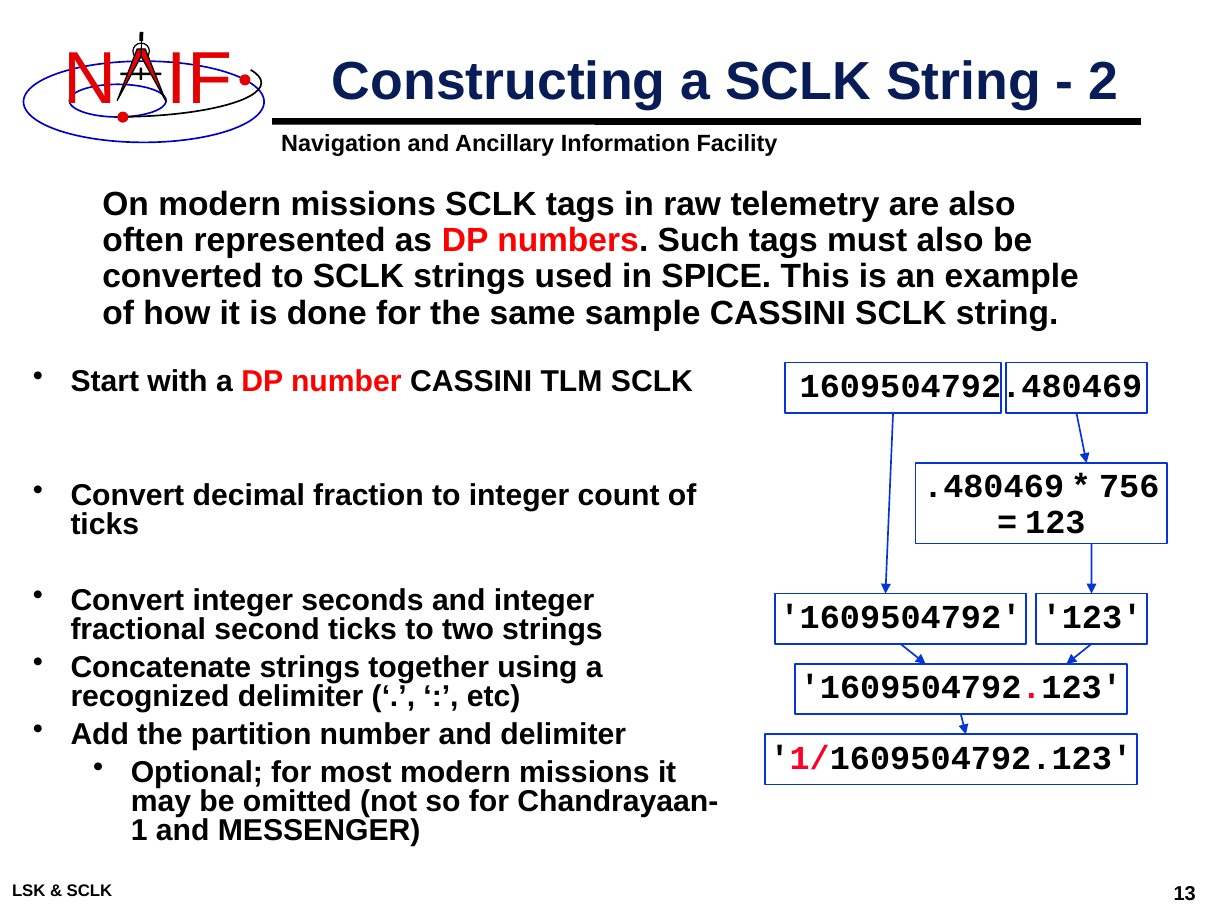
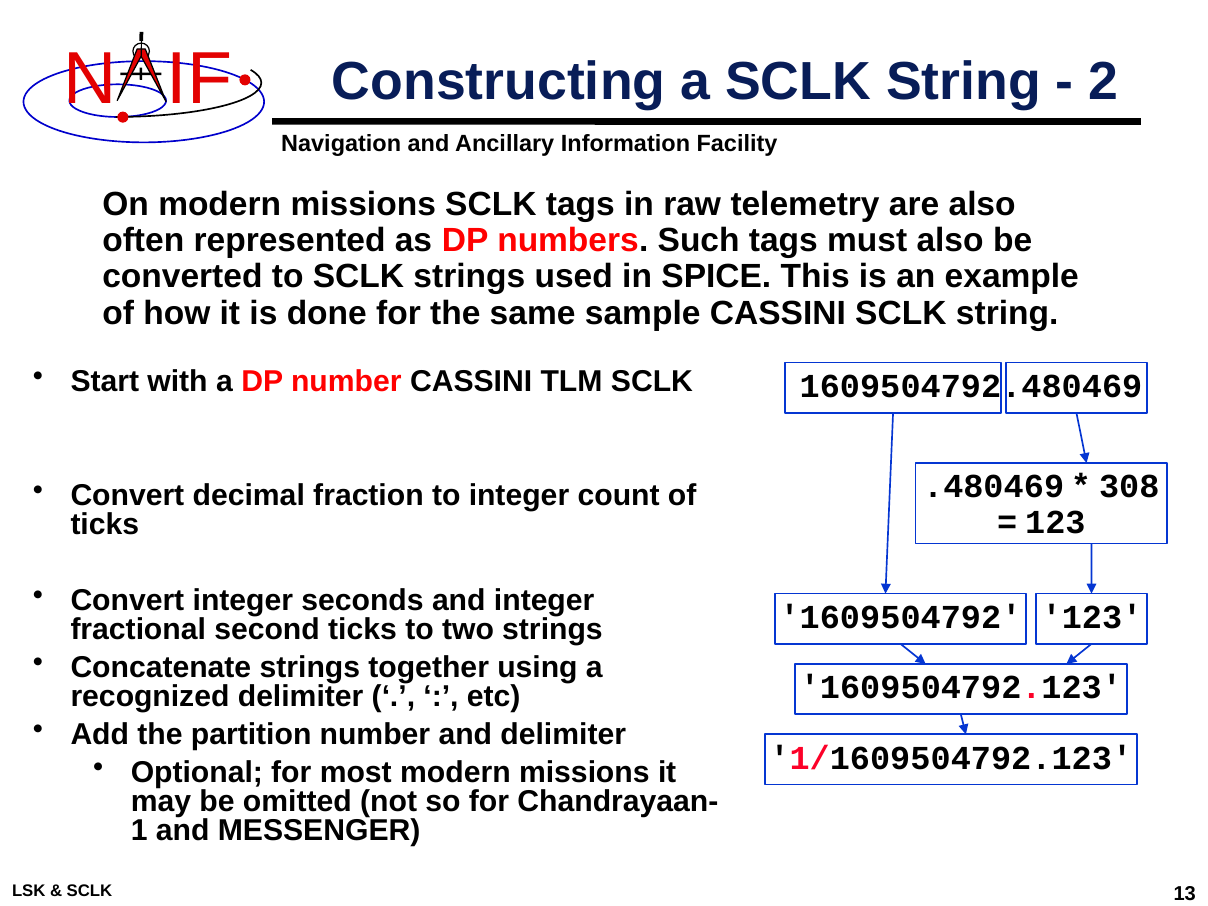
756: 756 -> 308 (1129, 487)
